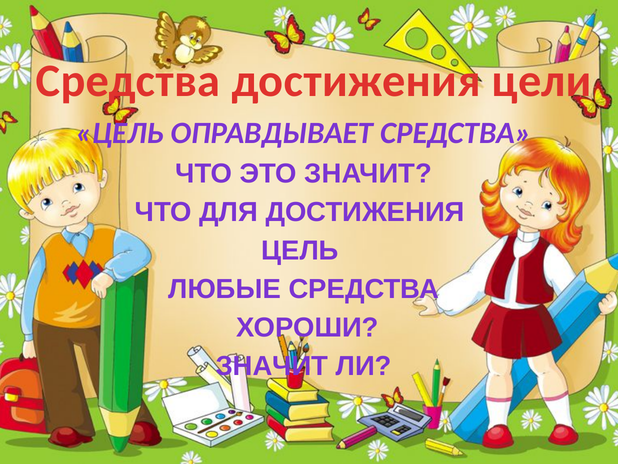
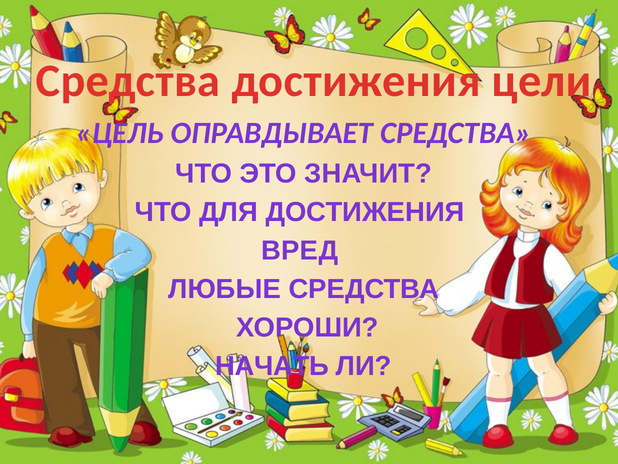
ЦЕЛЬ: ЦЕЛЬ -> ВРЕД (300, 250)
ЗНАЧИТ: ЗНАЧИТ -> НАЧАТЬ (272, 366)
